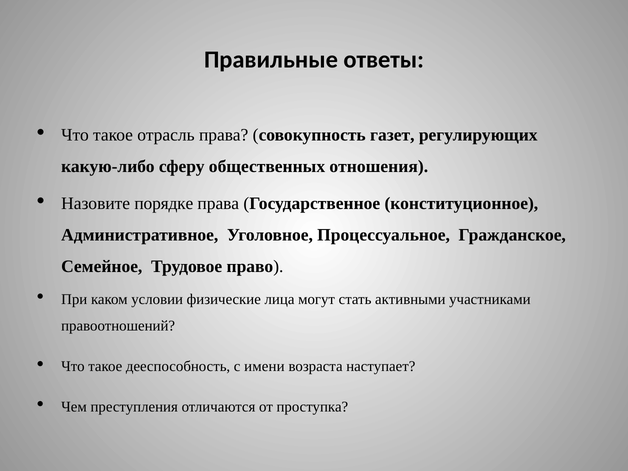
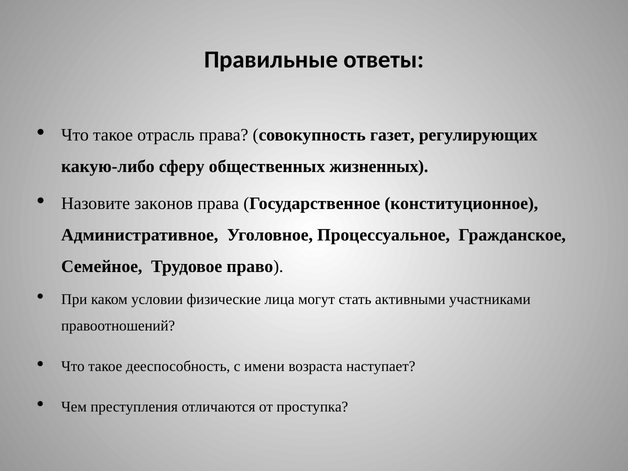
отношения: отношения -> жизненных (379, 167)
порядке: порядке -> законов (164, 204)
